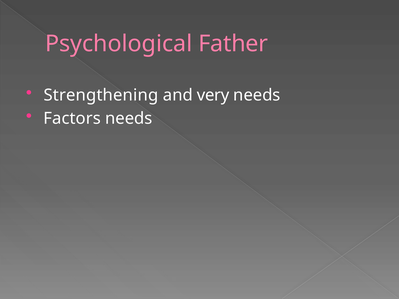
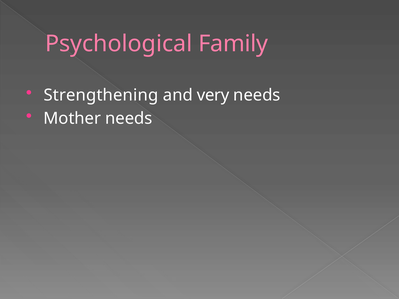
Father: Father -> Family (233, 44)
Factors: Factors -> Mother (72, 119)
